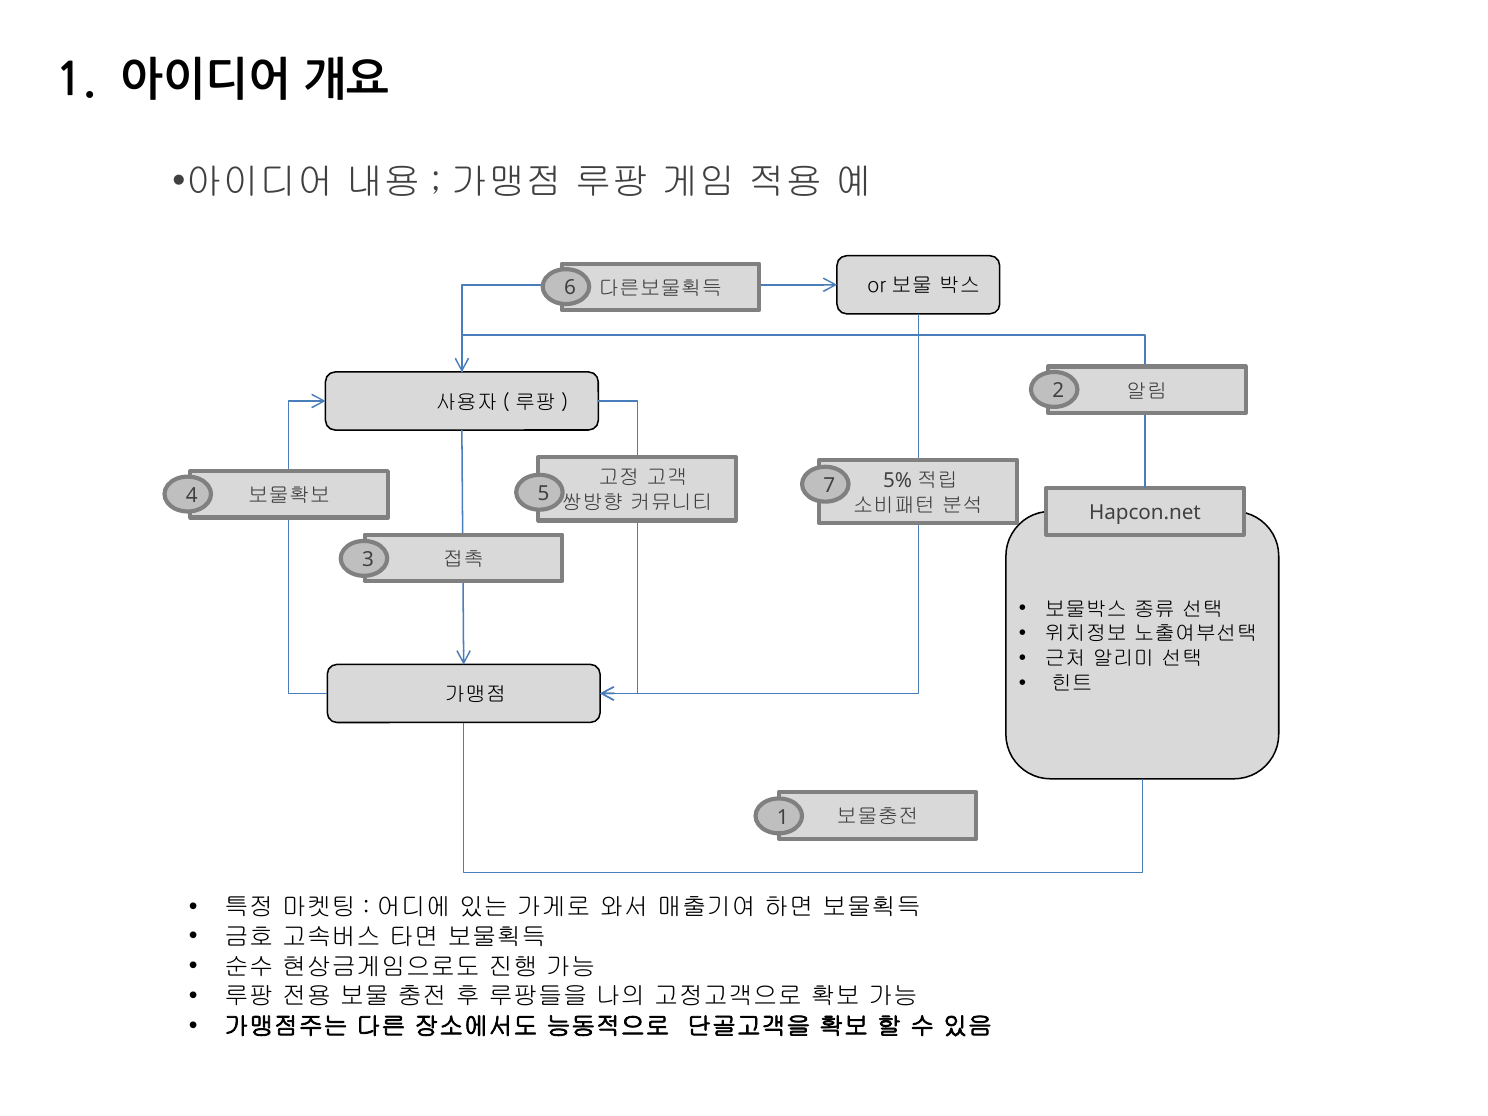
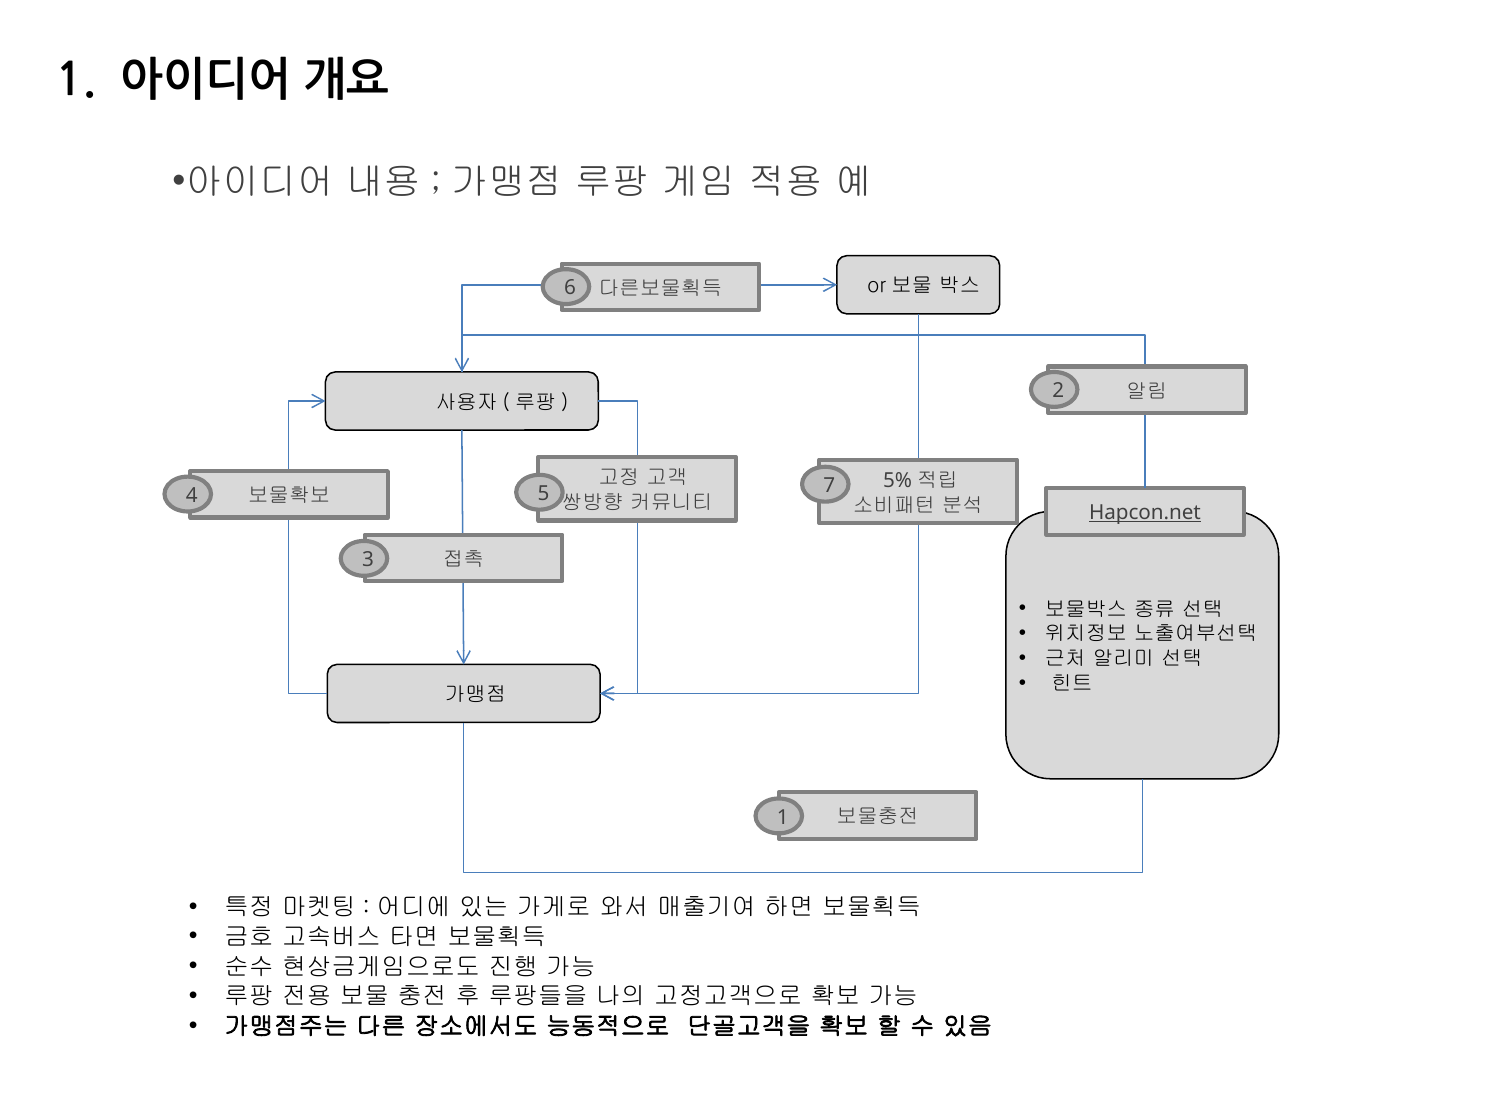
Hapcon.net underline: none -> present (1145, 513)
